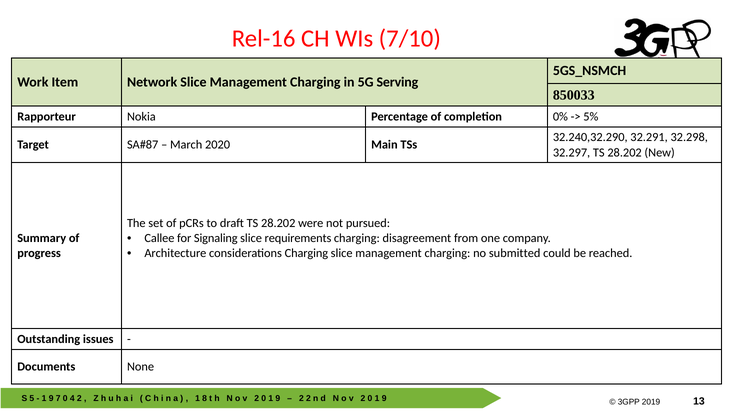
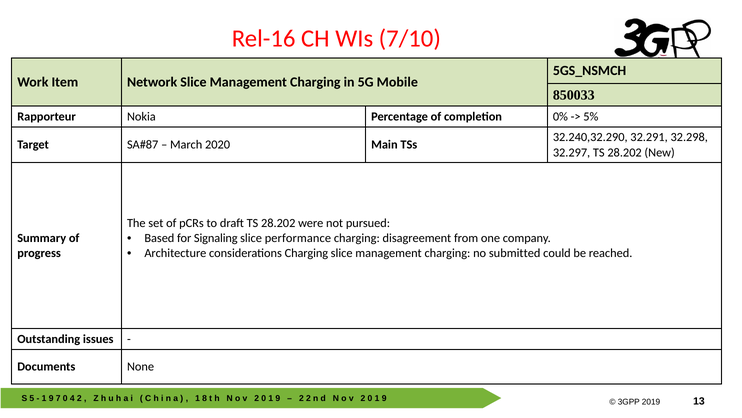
Serving: Serving -> Mobile (397, 82)
Callee: Callee -> Based (159, 238)
requirements: requirements -> performance (298, 238)
